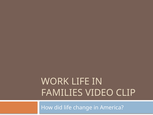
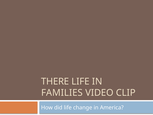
WORK: WORK -> THERE (55, 81)
